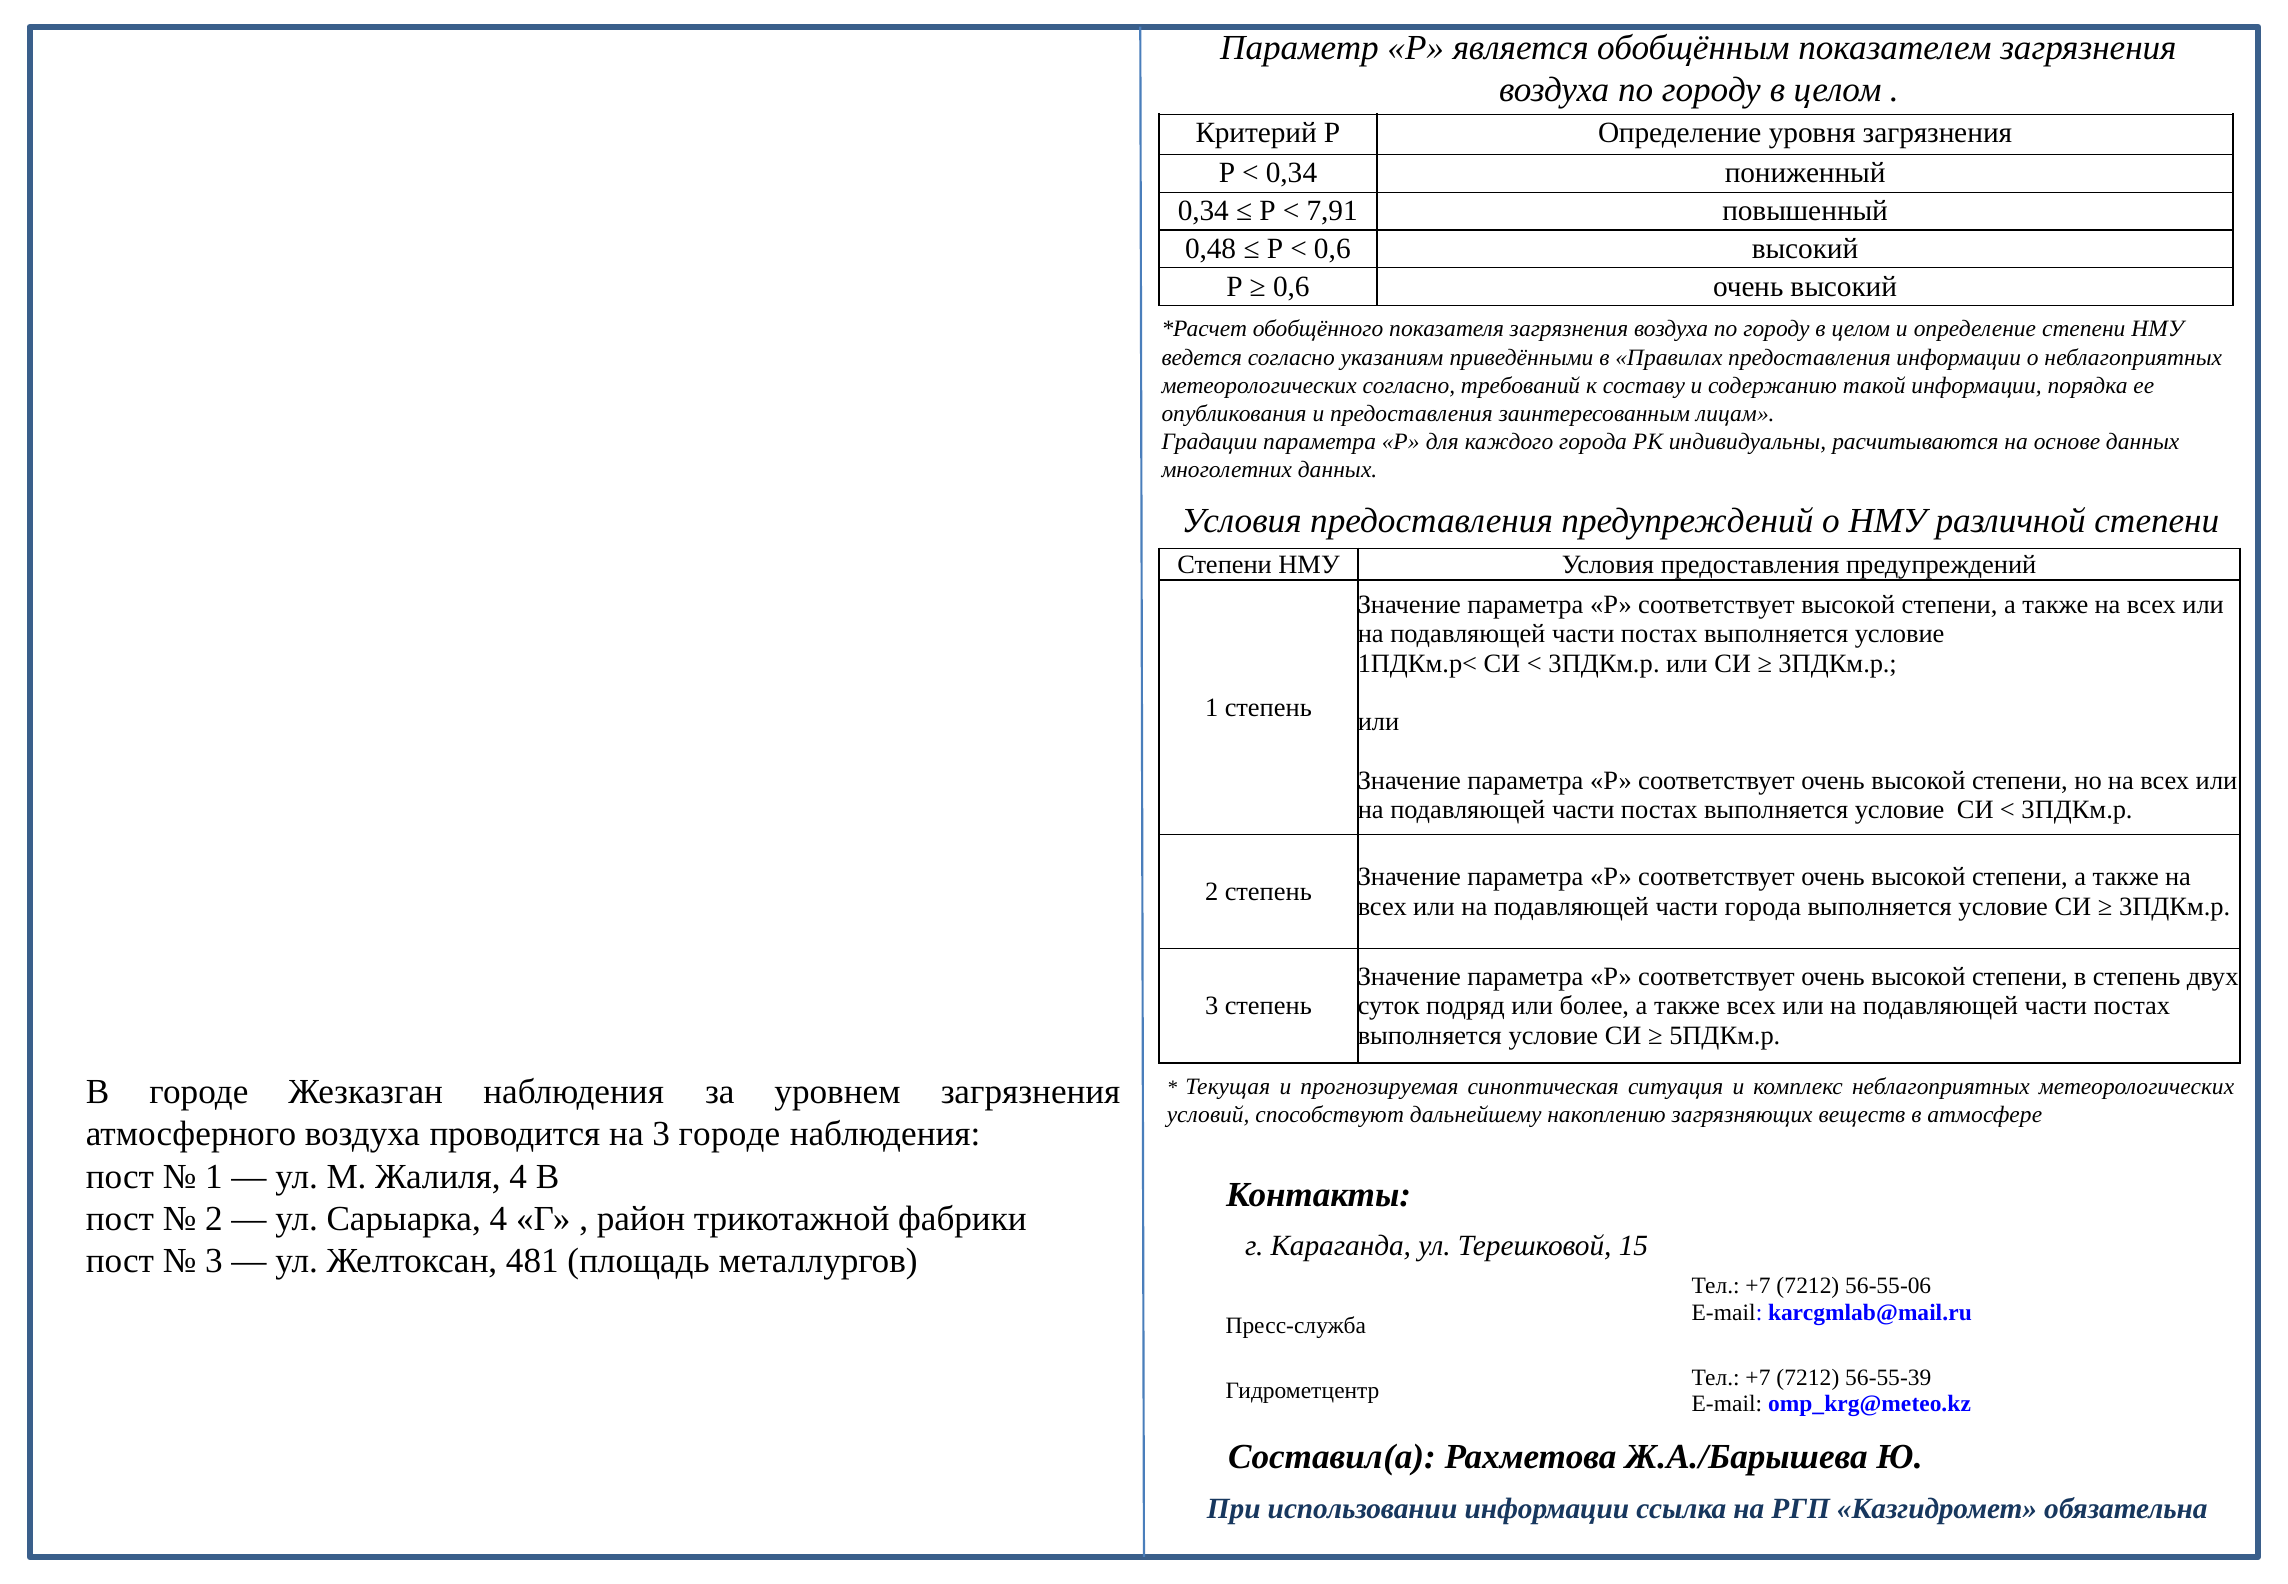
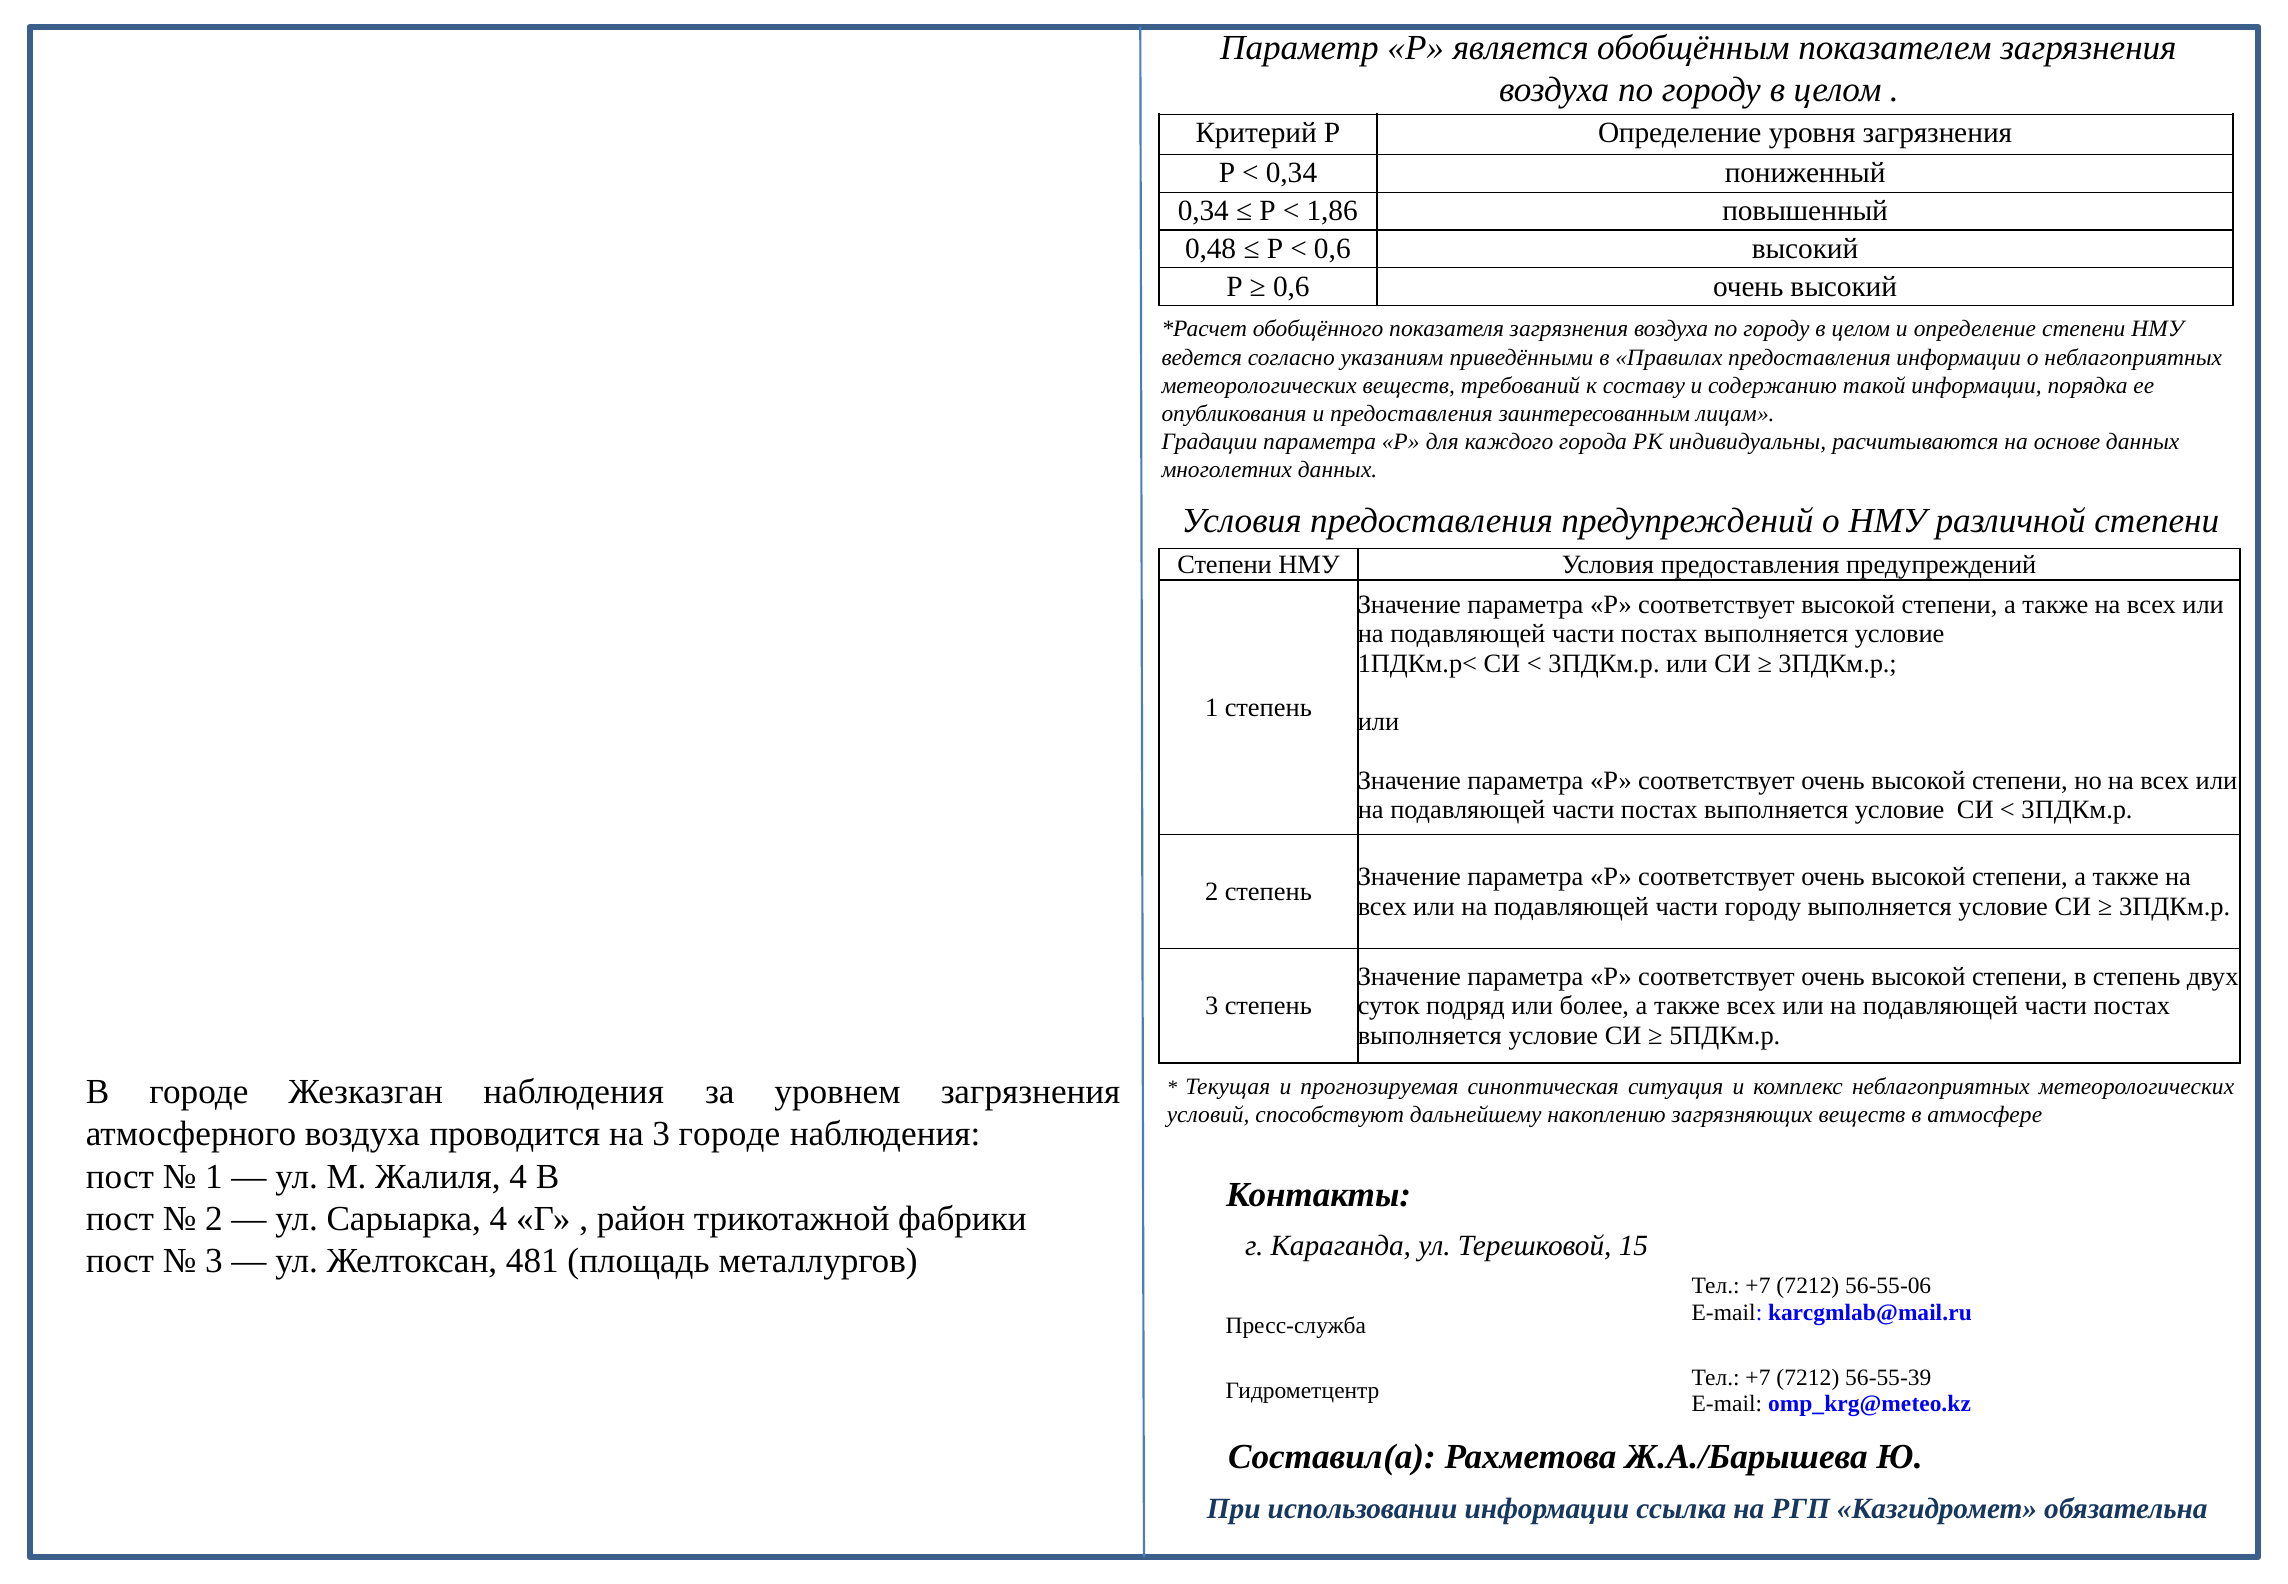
7,91: 7,91 -> 1,86 (1332, 211)
метеорологических согласно: согласно -> веществ (1409, 385)
части города: города -> городу (1763, 906)
